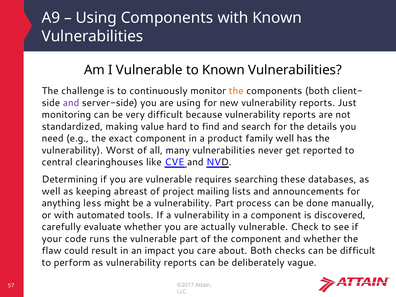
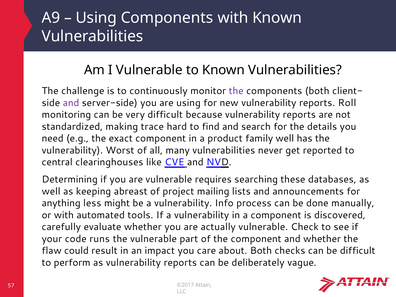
the colour: orange -> purple (236, 91)
Just: Just -> Roll (347, 103)
value: value -> trace (152, 127)
vulnerability Part: Part -> Info (224, 203)
